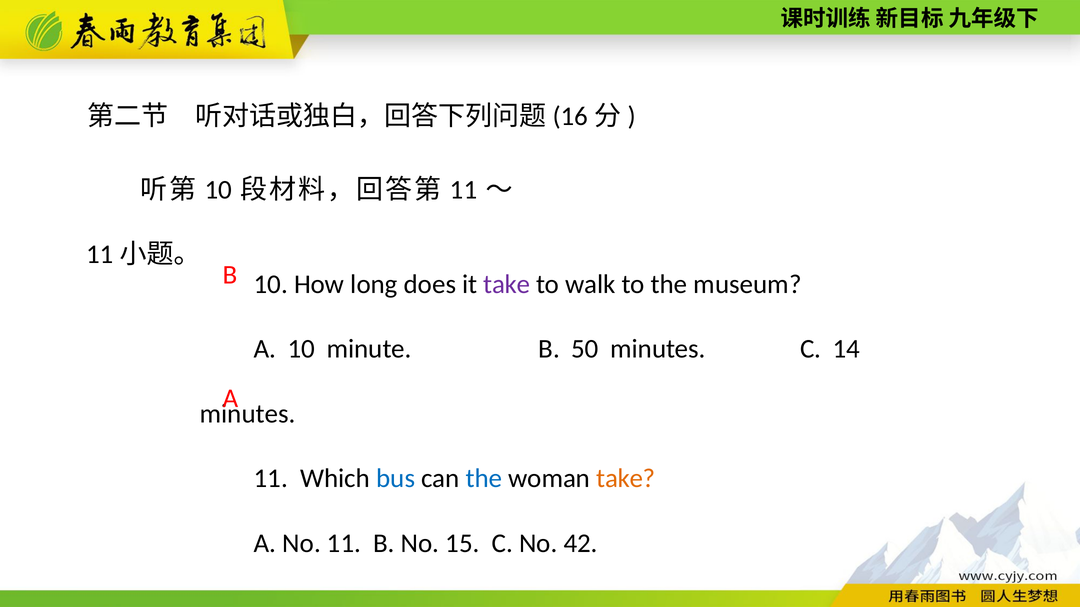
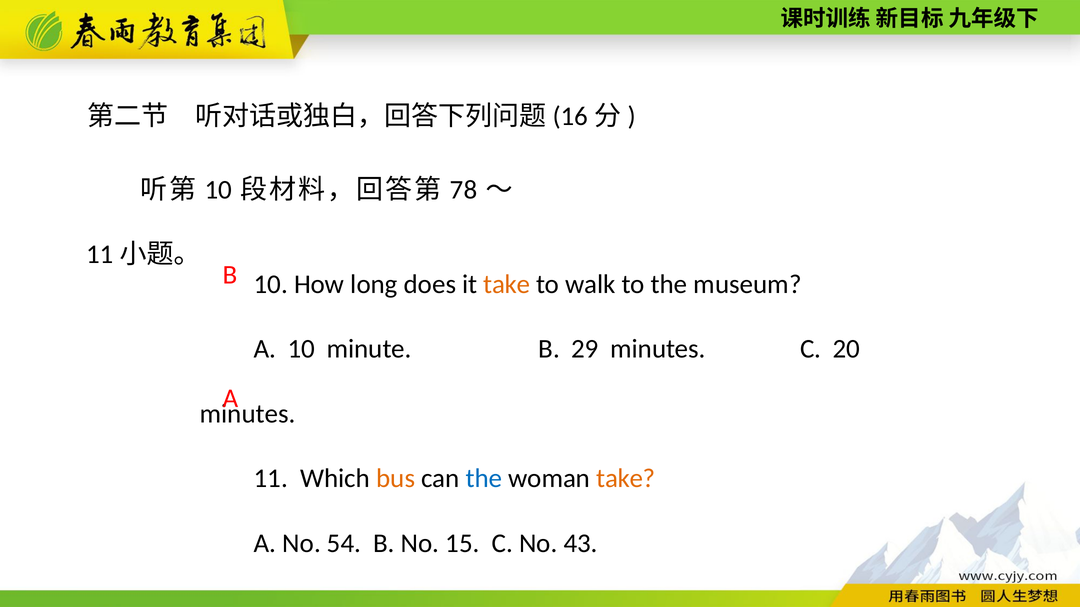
11: 11 -> 78 (464, 190)
take colour: purple -> orange (507, 285)
50: 50 -> 29 (585, 349)
14: 14 -> 20 (846, 349)
bus colour: blue -> orange (396, 479)
No 11: 11 -> 54 (344, 544)
42: 42 -> 43 (581, 544)
